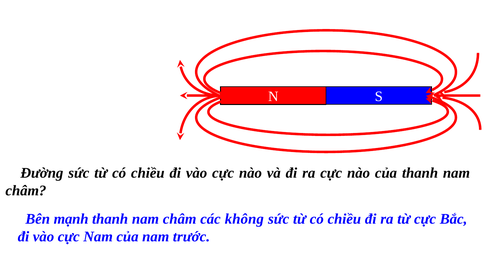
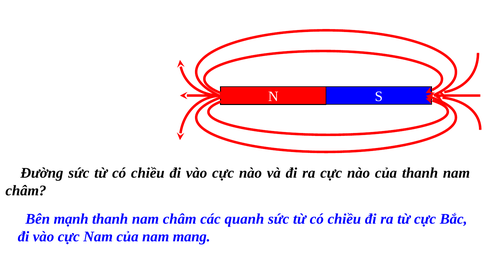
không: không -> quanh (244, 219)
trước: trước -> mang (192, 236)
